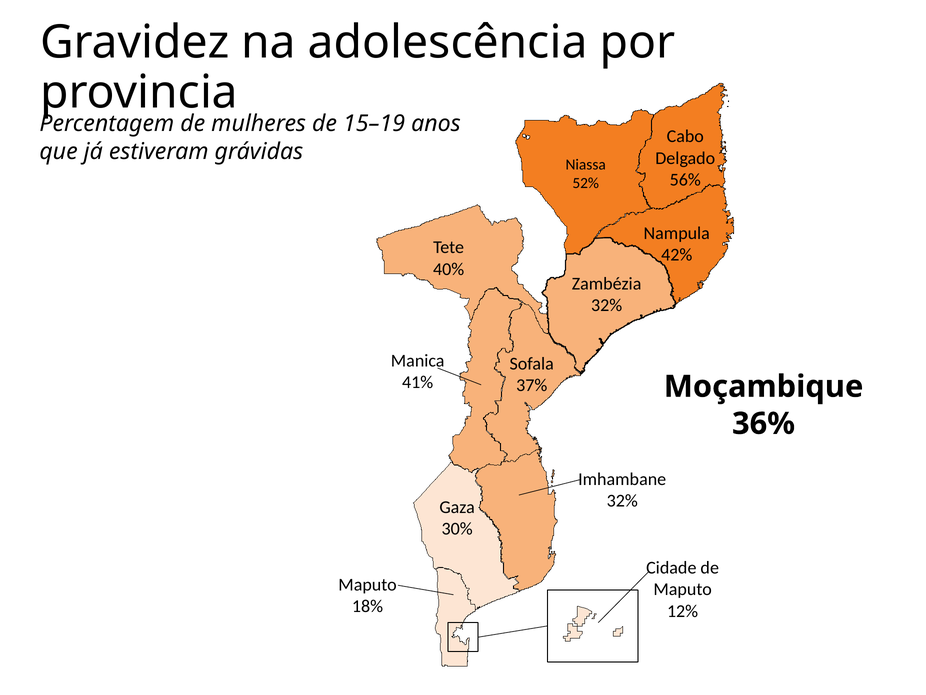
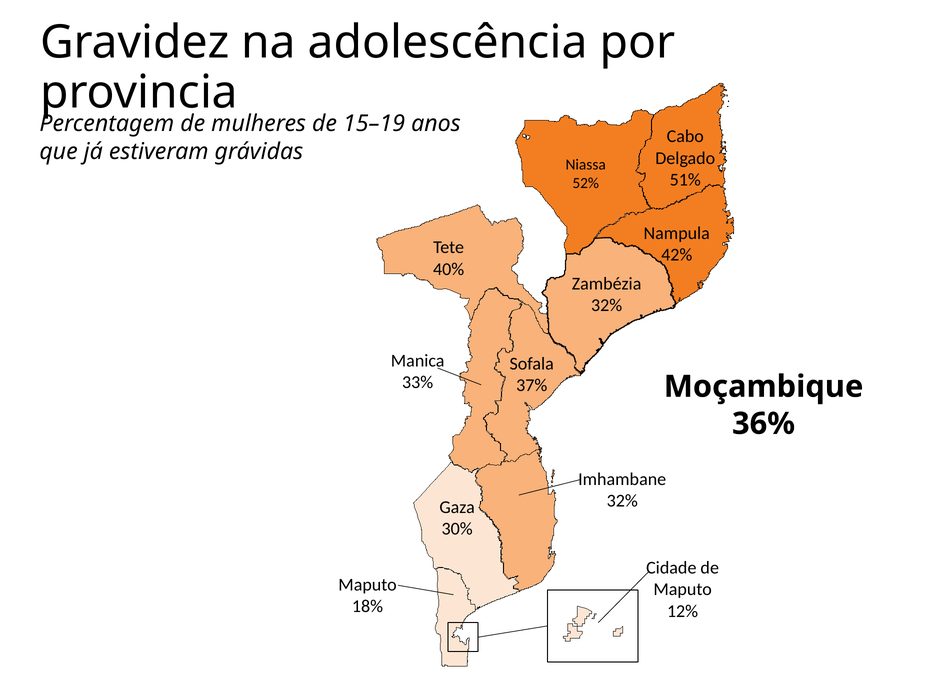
56%: 56% -> 51% (685, 180)
41%: 41% -> 33% (418, 382)
